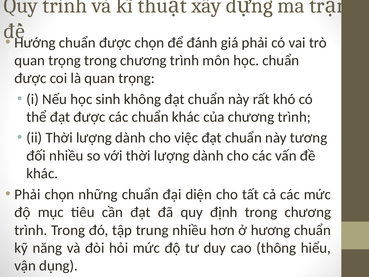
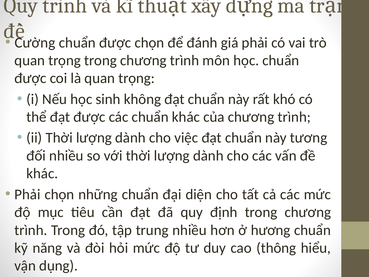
Hướng: Hướng -> Cường (35, 43)
